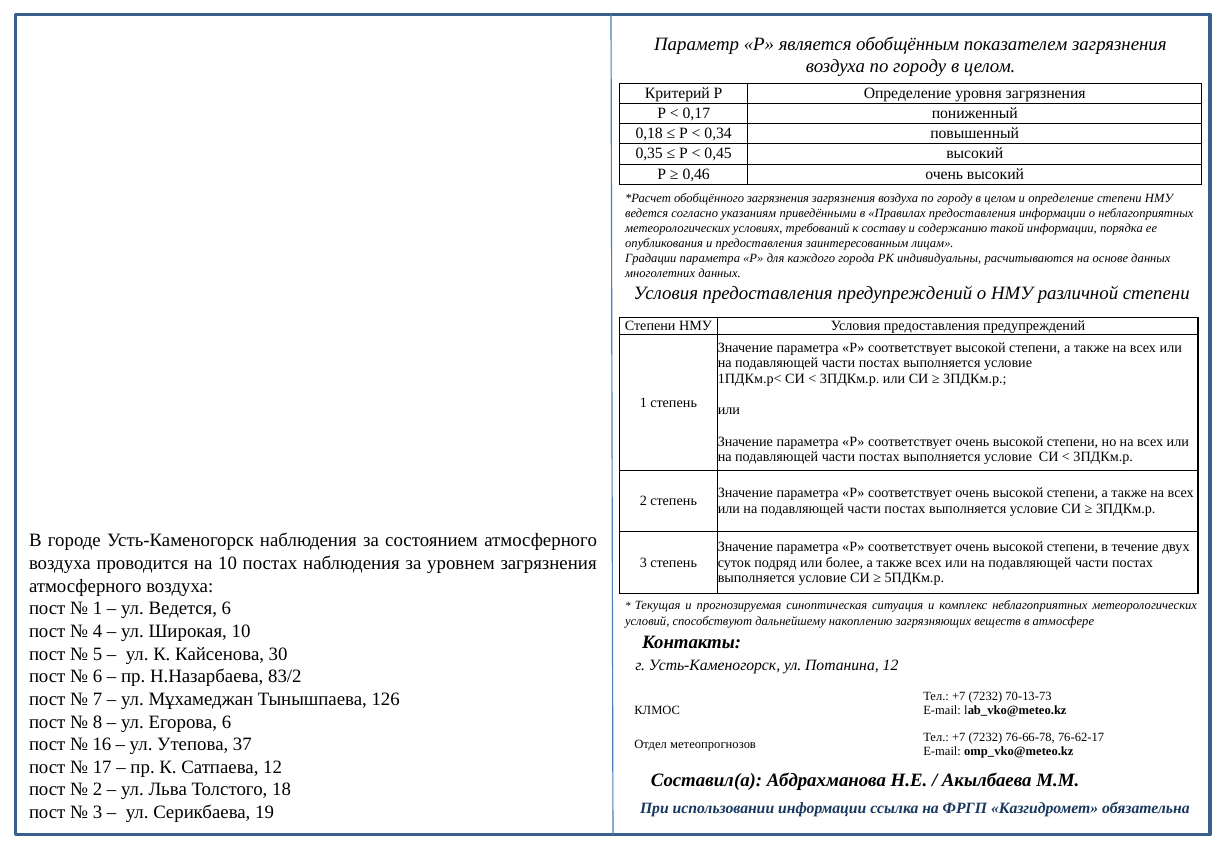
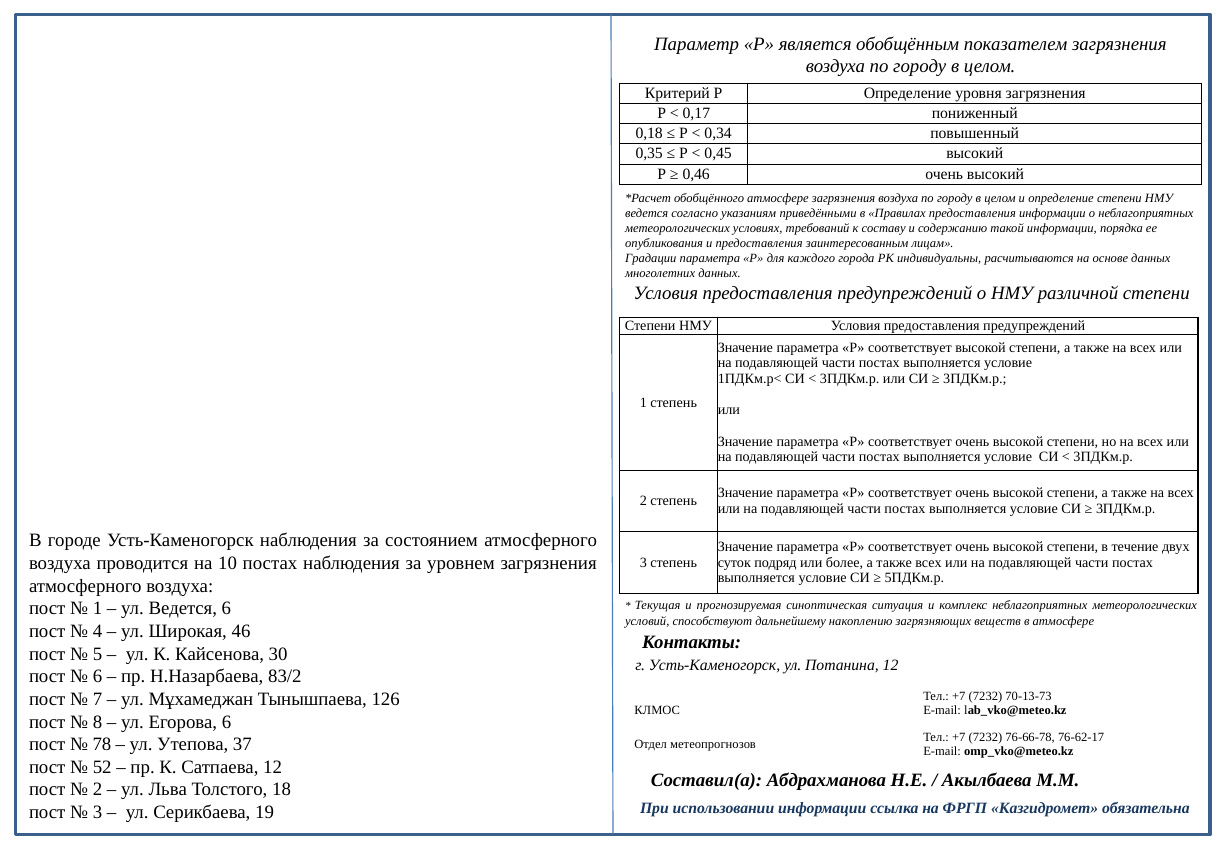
обобщённого загрязнения: загрязнения -> атмосфере (778, 198)
Широкая 10: 10 -> 46 (241, 631)
16: 16 -> 78 (102, 744)
17: 17 -> 52 (102, 767)
